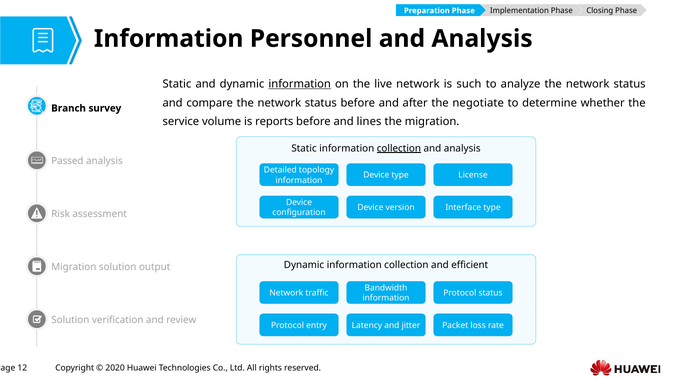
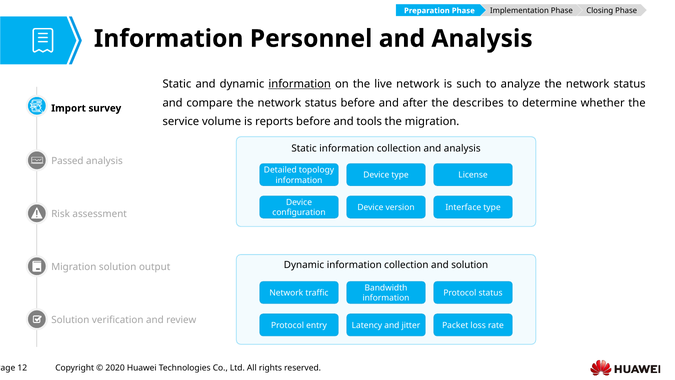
negotiate: negotiate -> describes (478, 103)
Branch: Branch -> Import (69, 108)
lines: lines -> tools (369, 122)
collection underline: present -> none (399, 148)
and efficient: efficient -> solution (470, 265)
